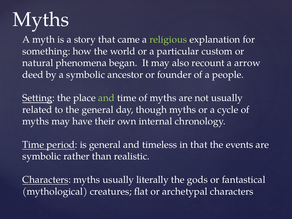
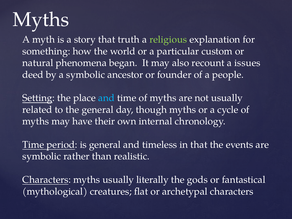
came: came -> truth (129, 40)
arrow: arrow -> issues (247, 63)
and colour: light green -> light blue (106, 98)
